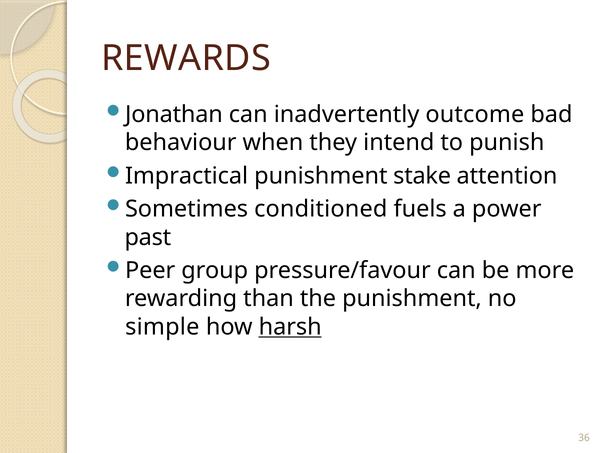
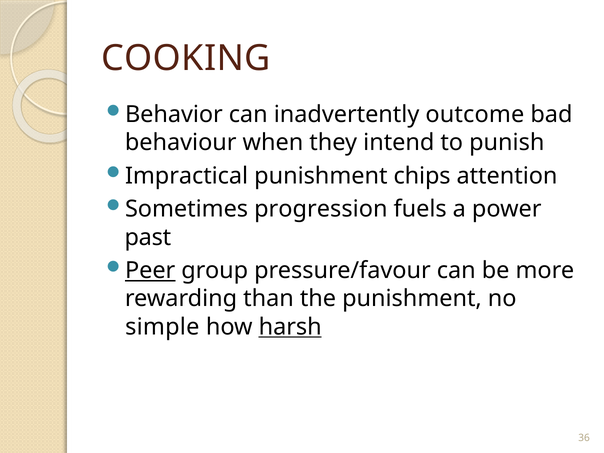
REWARDS: REWARDS -> COOKING (186, 58)
Jonathan: Jonathan -> Behavior (174, 114)
stake: stake -> chips (422, 176)
conditioned: conditioned -> progression (321, 209)
Peer underline: none -> present (150, 270)
